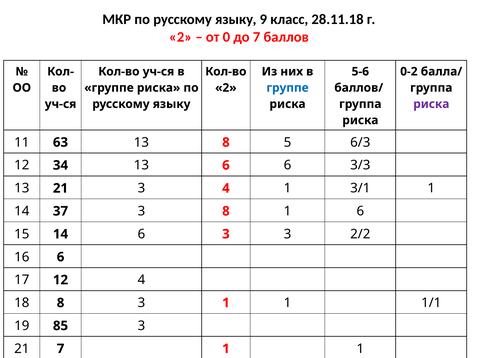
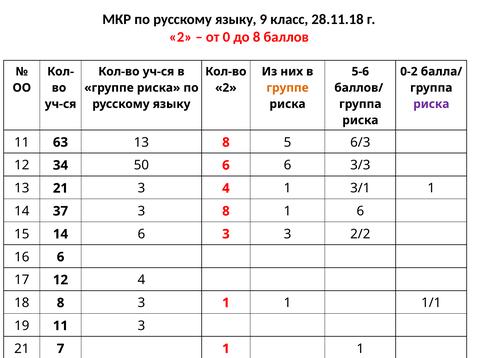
до 7: 7 -> 8 (257, 37)
группе colour: blue -> orange (288, 88)
34 13: 13 -> 50 (141, 166)
19 85: 85 -> 11 (60, 326)
